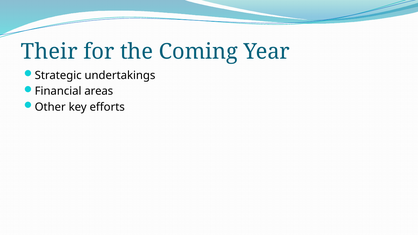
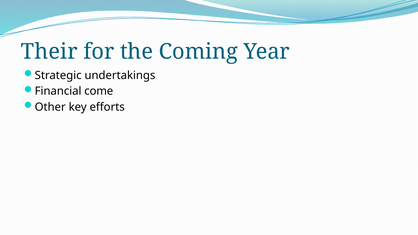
areas: areas -> come (99, 91)
